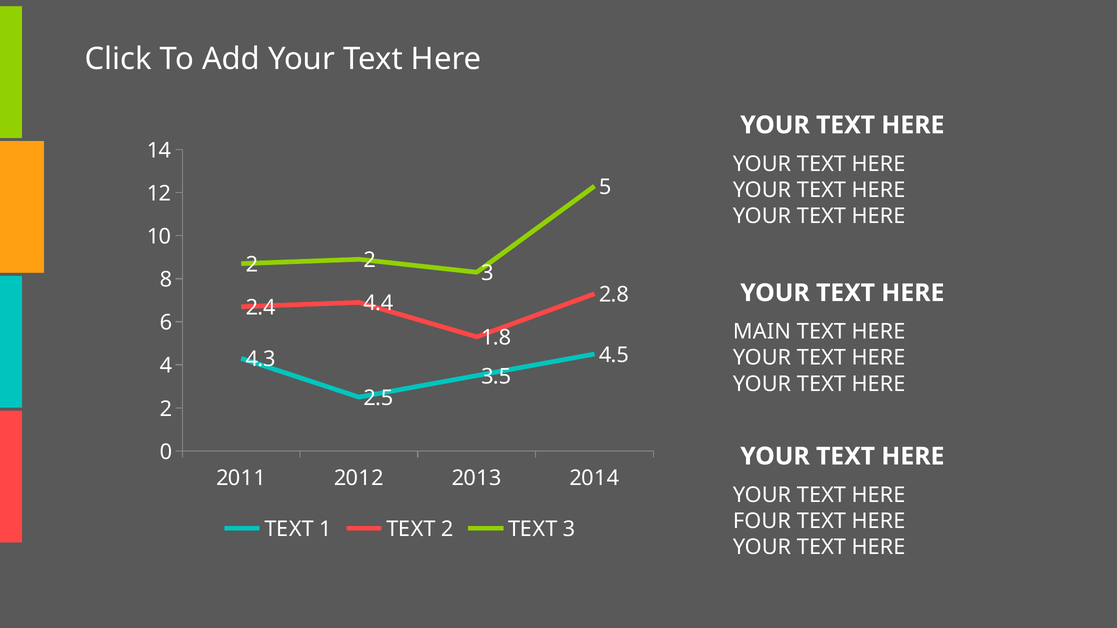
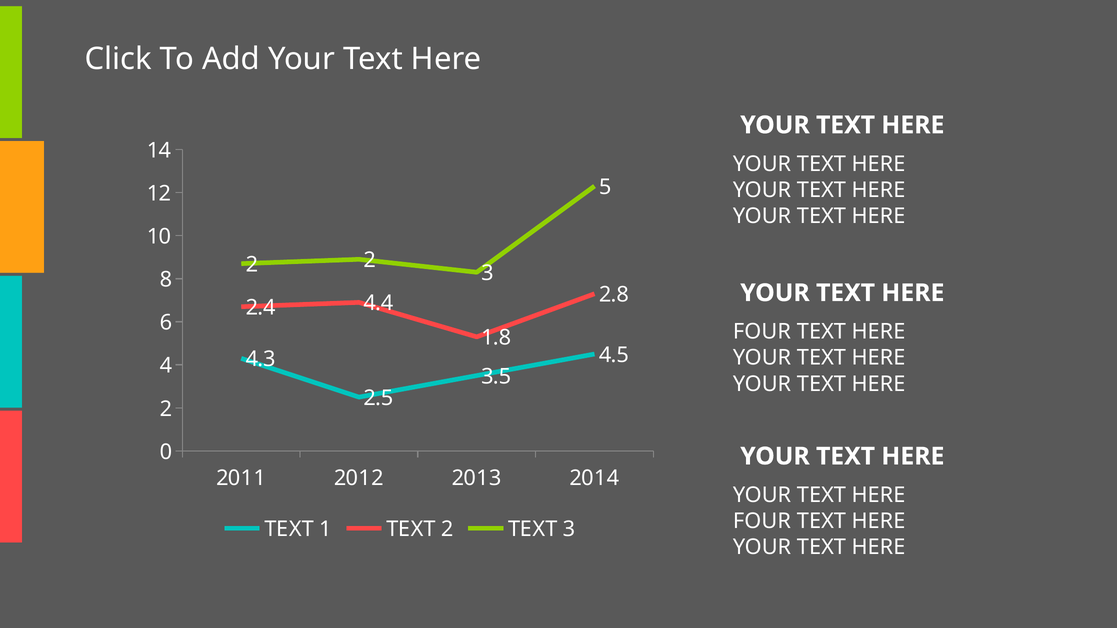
MAIN: MAIN -> FOUR (762, 332)
